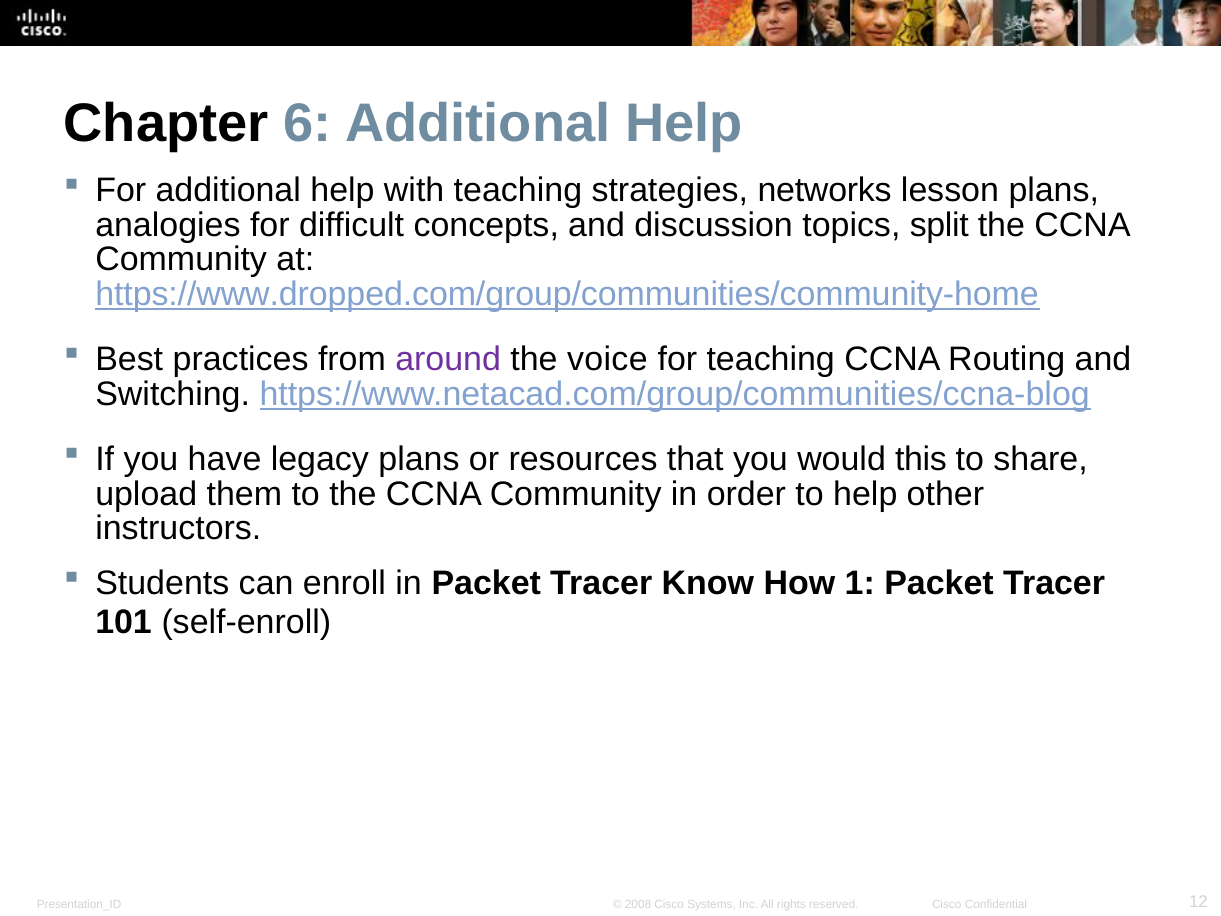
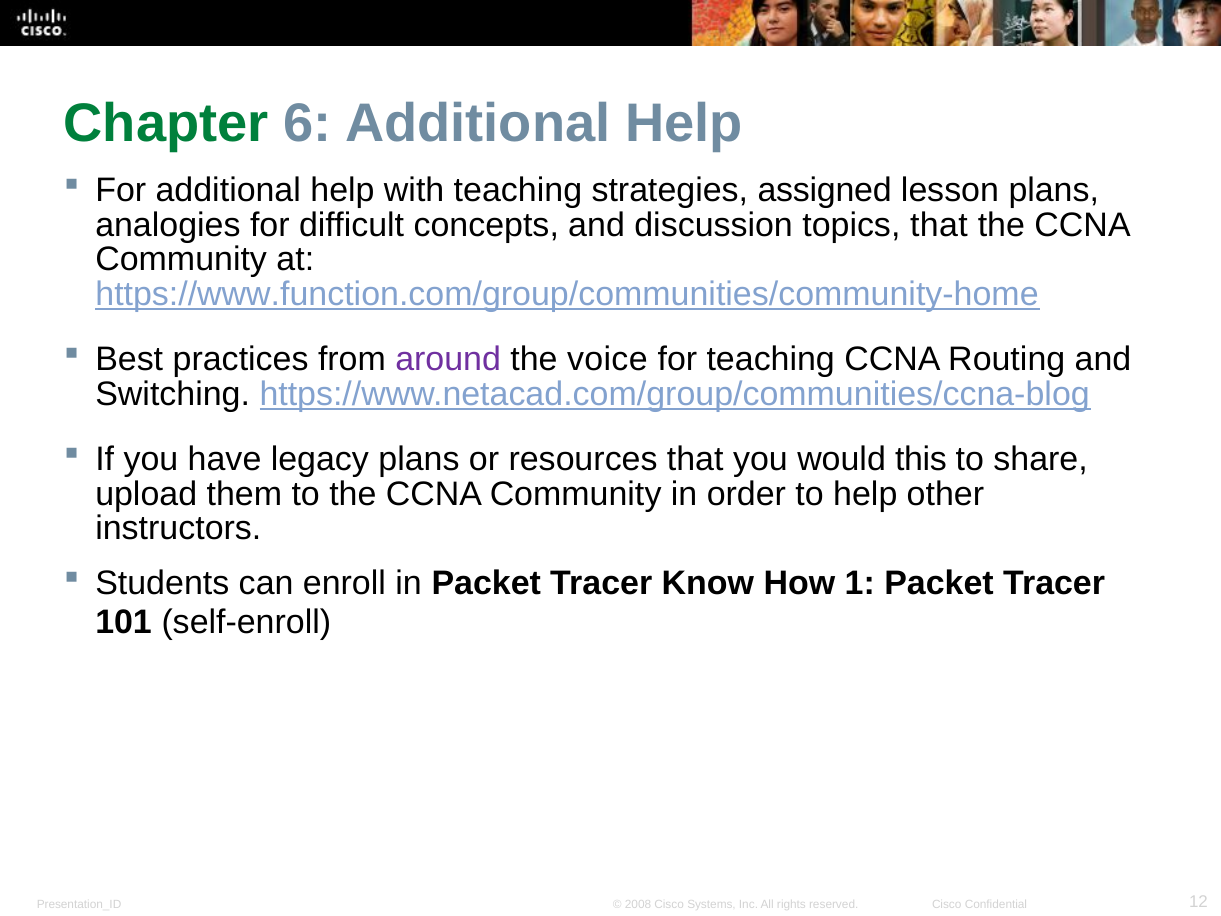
Chapter colour: black -> green (166, 124)
networks: networks -> assigned (825, 190)
topics split: split -> that (939, 225)
https://www.dropped.com/group/communities/community-home: https://www.dropped.com/group/communities/community-home -> https://www.function.com/group/communities/community-home (567, 294)
